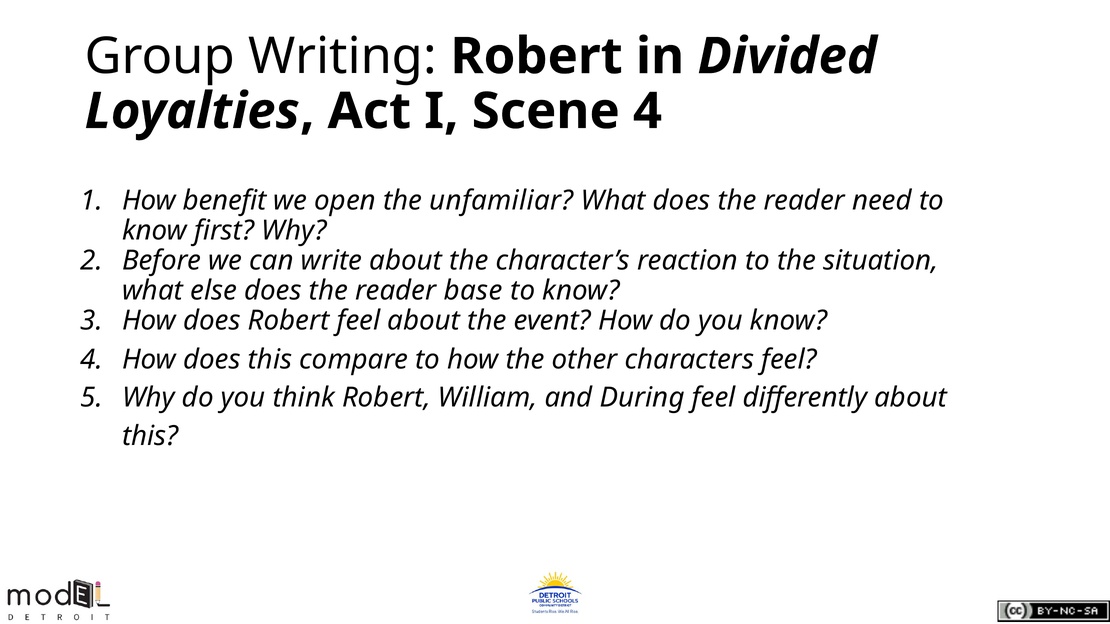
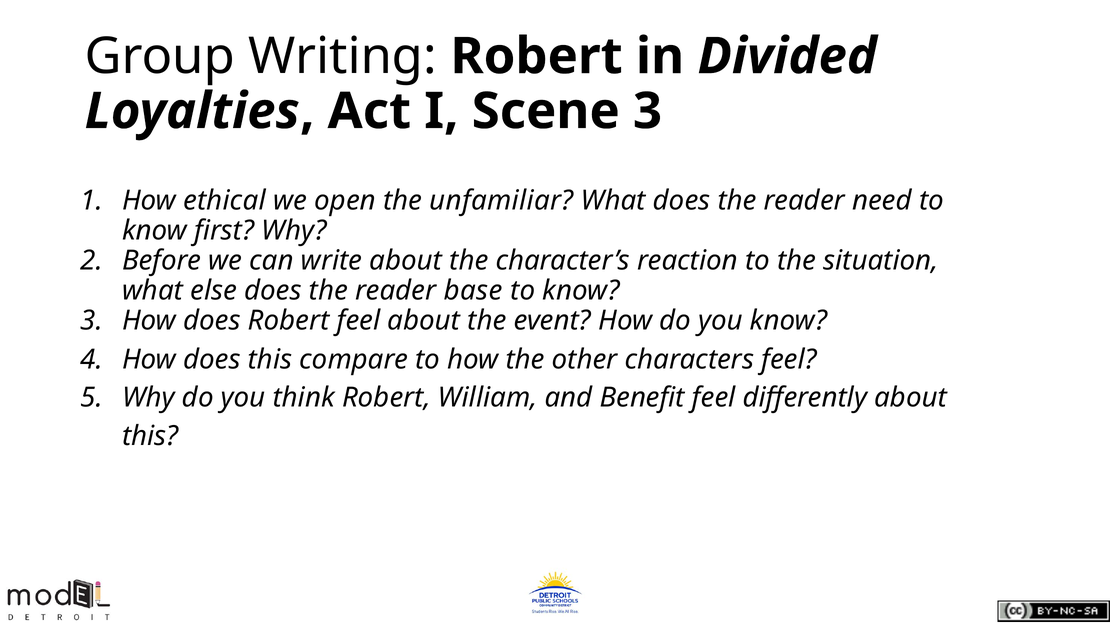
Scene 4: 4 -> 3 (647, 111)
benefit: benefit -> ethical (224, 201)
During: During -> Benefit (642, 398)
